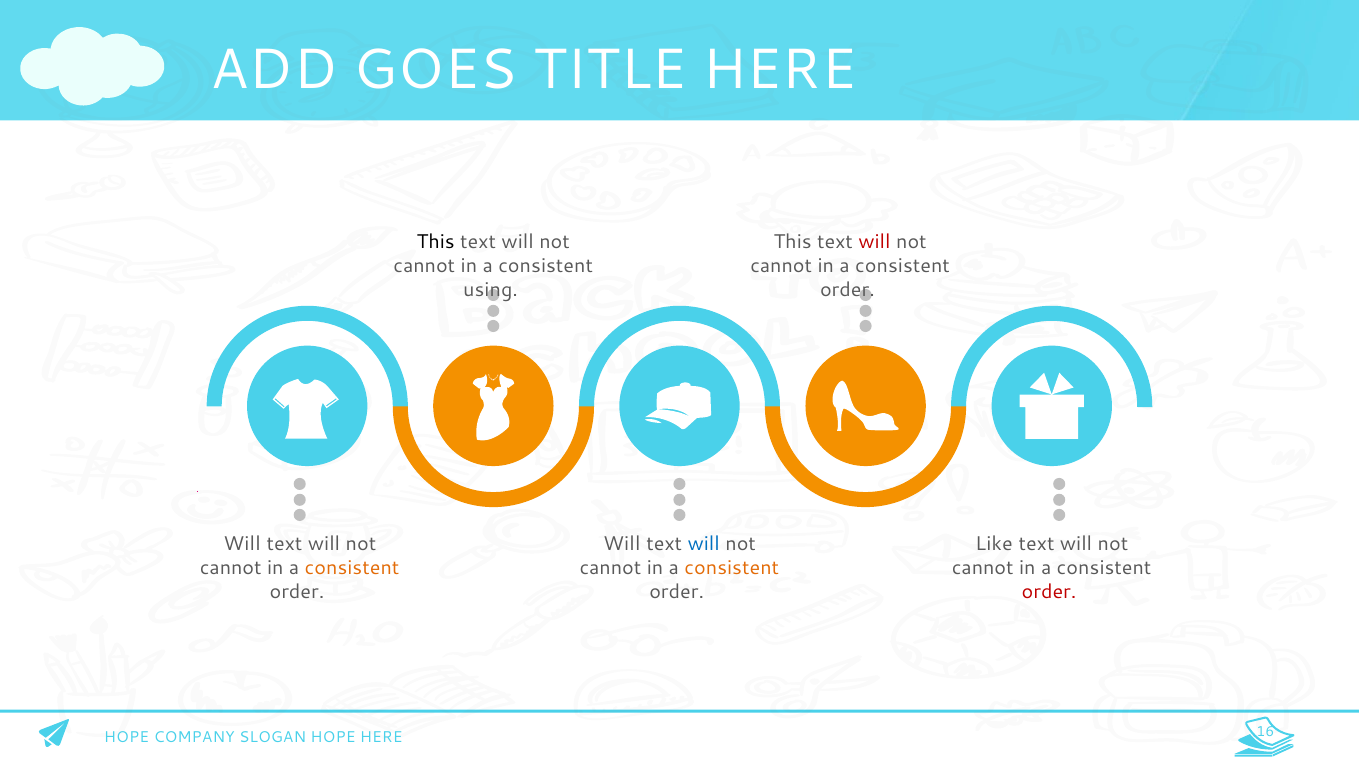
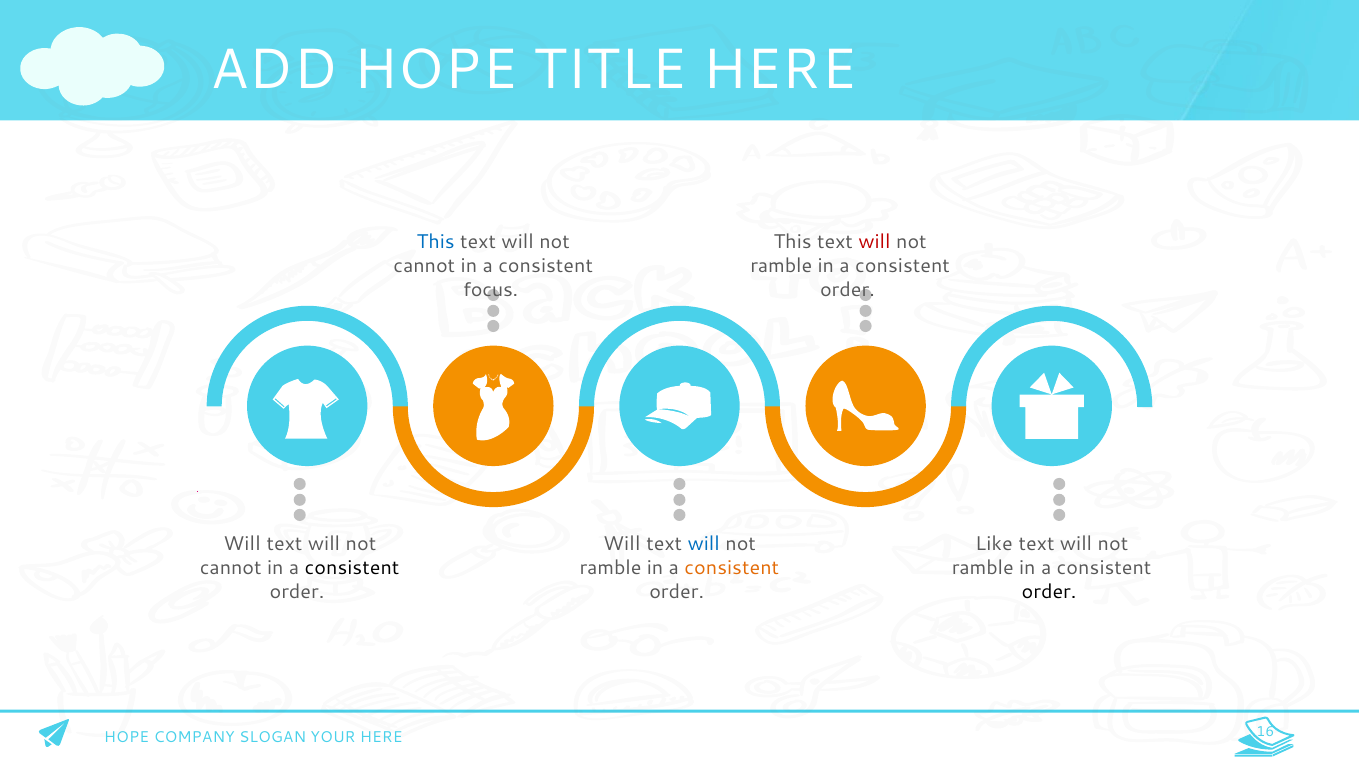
ADD GOES: GOES -> HOPE (435, 69)
This colour: black -> blue (436, 242)
cannot: cannot -> ramble (781, 266)
using: using -> focus (491, 289)
consistent colour: orange -> black (352, 568)
cannot: cannot -> ramble (610, 568)
cannot: cannot -> ramble (983, 568)
order colour: red -> black (1049, 592)
SLOGAN HOPE: HOPE -> YOUR (333, 737)
